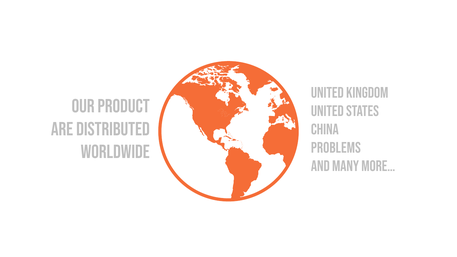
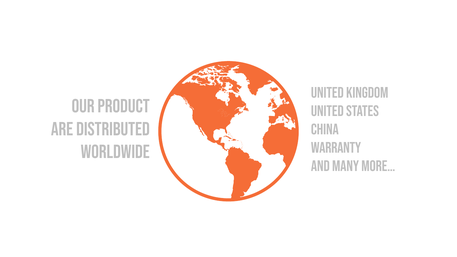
PROBLEMS: PROBLEMS -> WARRANTY (336, 148)
